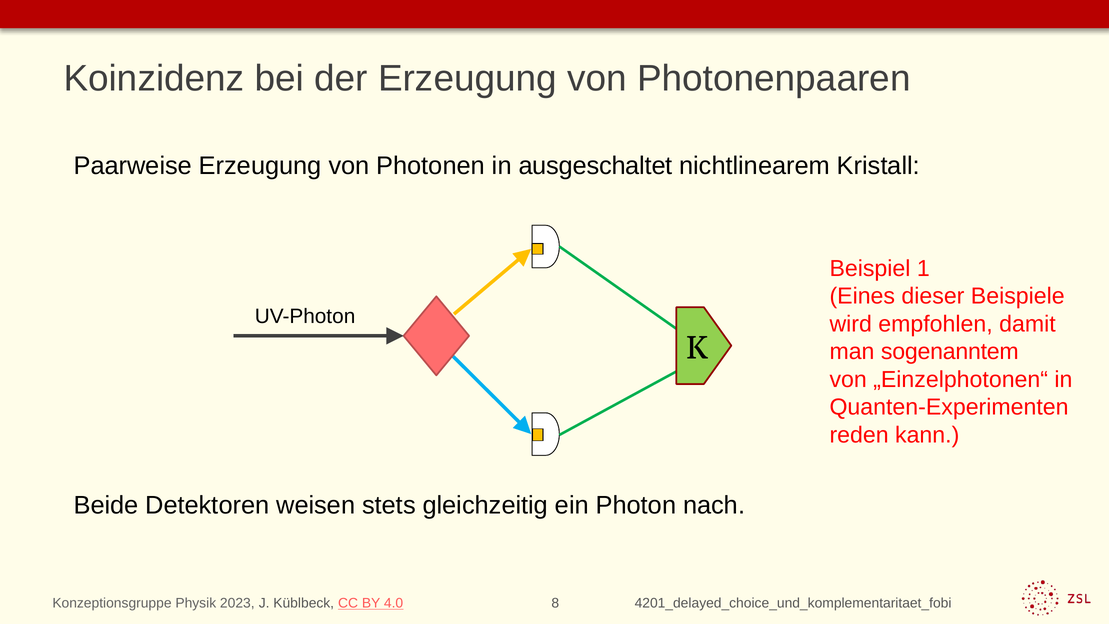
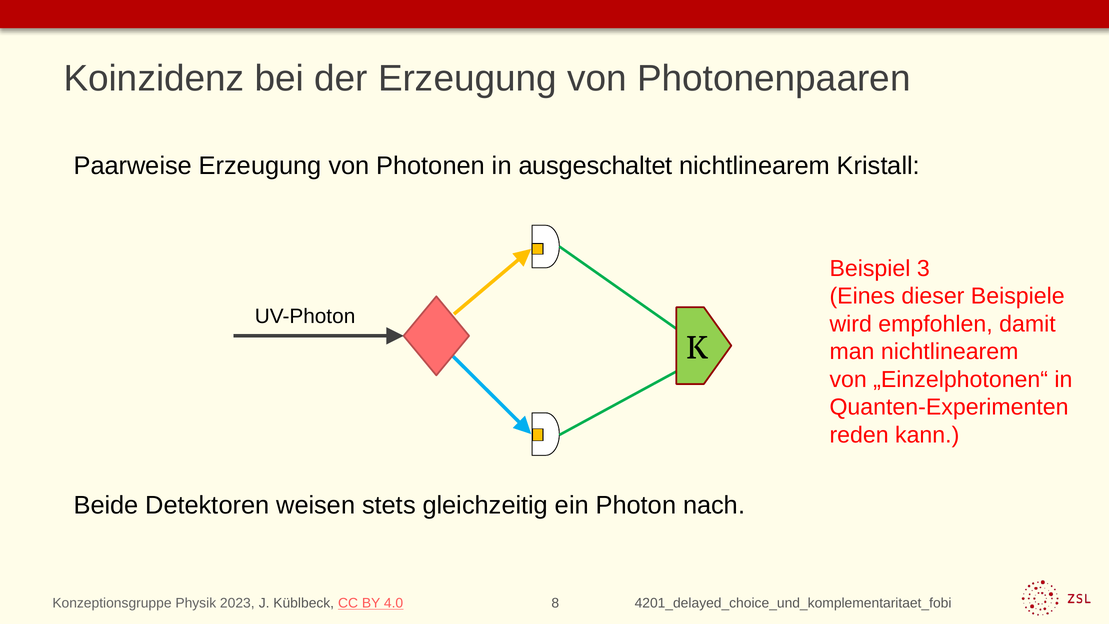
1: 1 -> 3 (923, 268)
man sogenanntem: sogenanntem -> nichtlinearem (950, 352)
